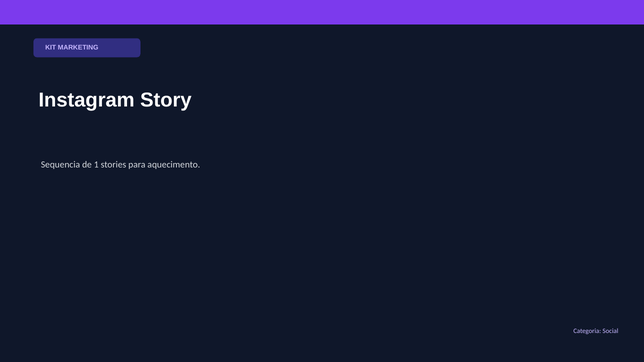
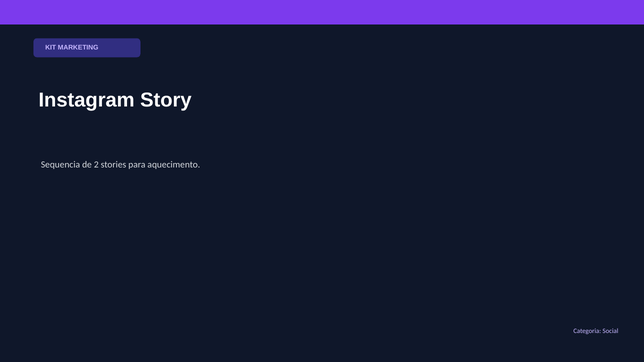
1: 1 -> 2 (96, 165)
